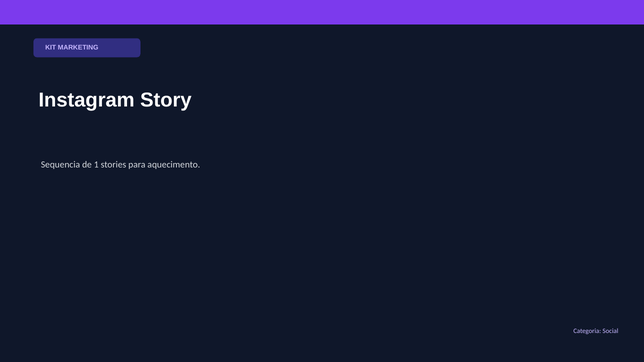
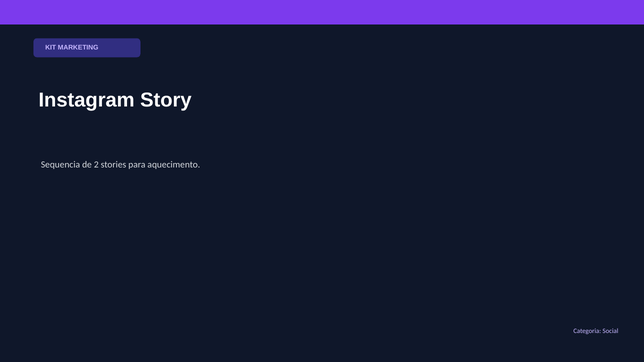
1: 1 -> 2 (96, 165)
